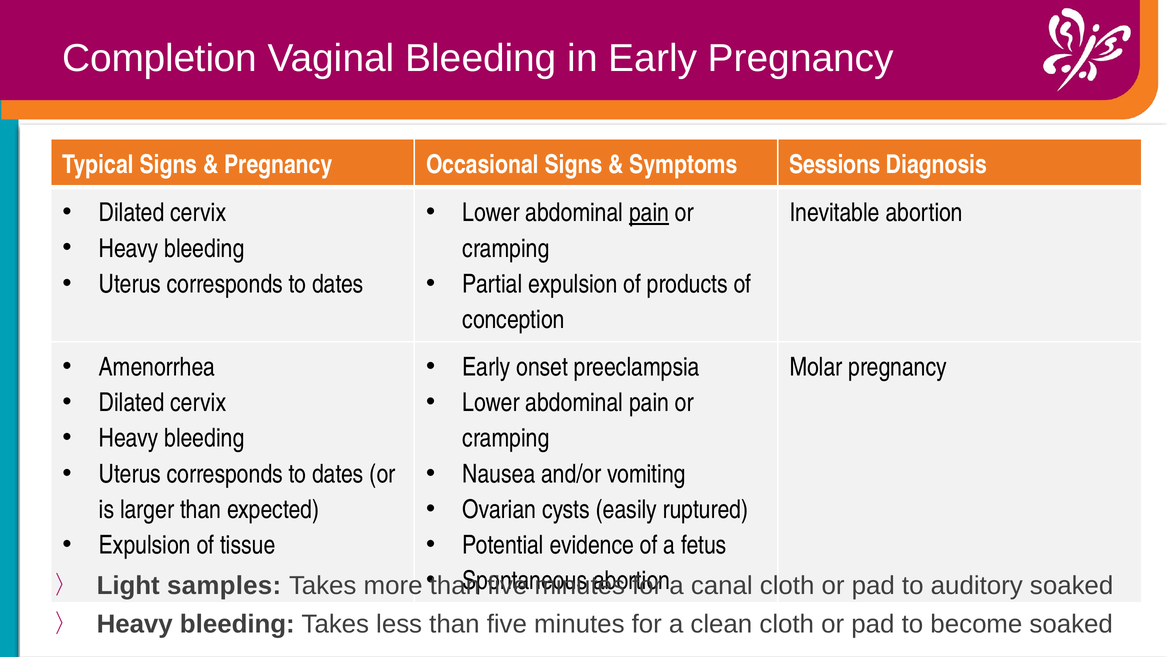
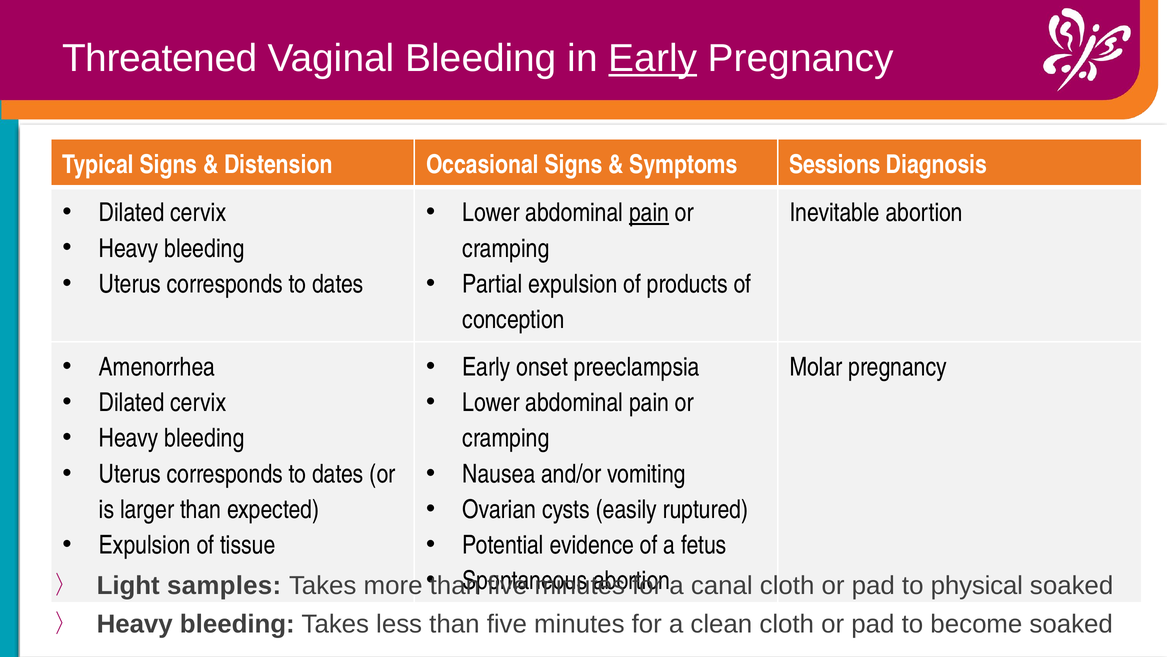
Completion: Completion -> Threatened (160, 58)
Early underline: none -> present (653, 58)
Pregnancy: Pregnancy -> Distension (278, 165)
auditory: auditory -> physical (977, 585)
